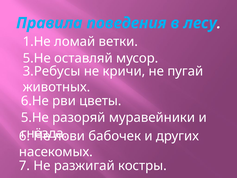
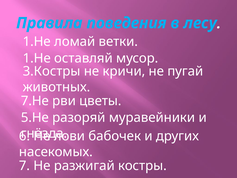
5.Не: 5.Не -> 1.Не (37, 58)
3.Ребусы: 3.Ребусы -> 3.Костры (52, 71)
6.Не: 6.Не -> 7.Не (35, 101)
